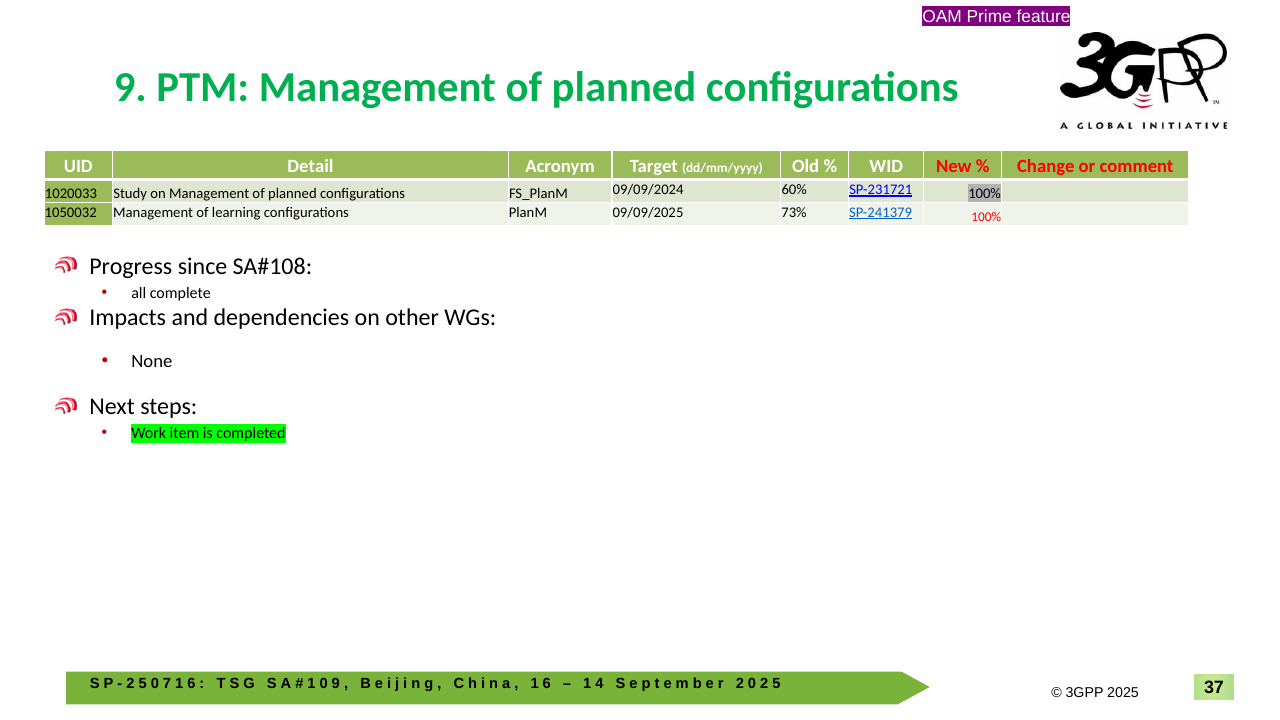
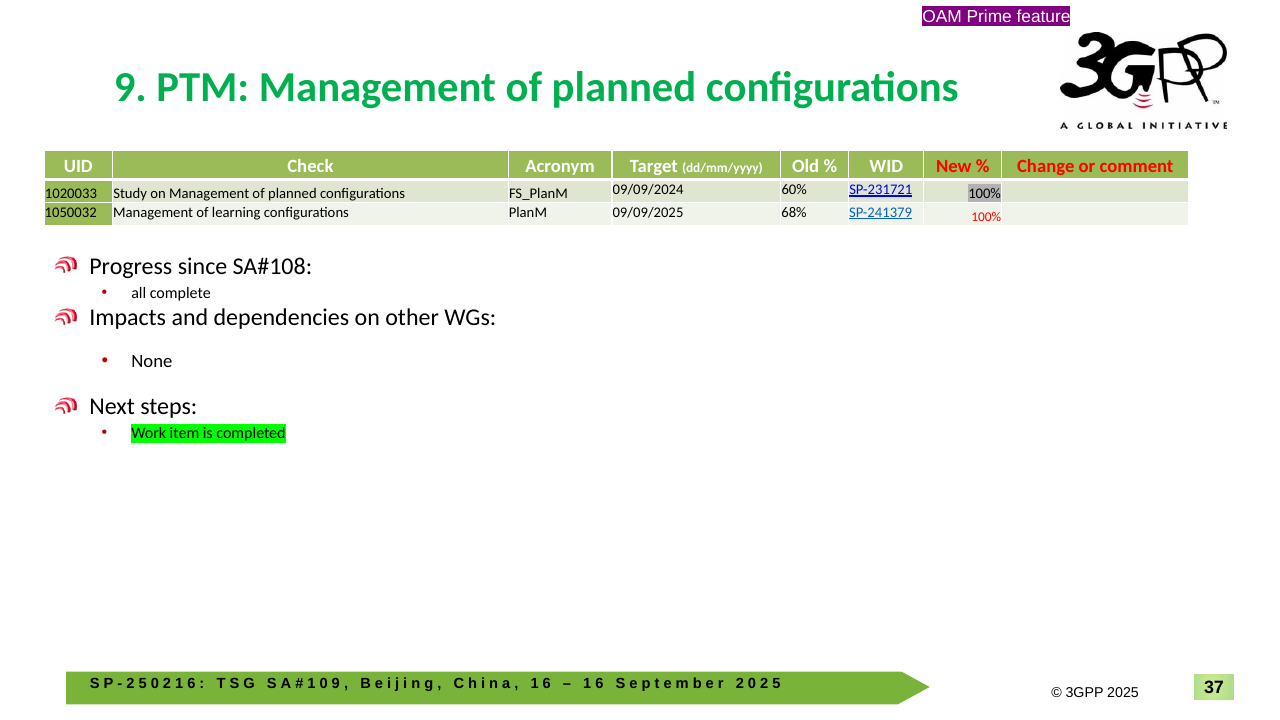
Detail: Detail -> Check (310, 166)
73%: 73% -> 68% (794, 212)
7: 7 -> 2 (167, 684)
4: 4 -> 6 (599, 684)
